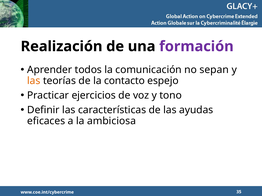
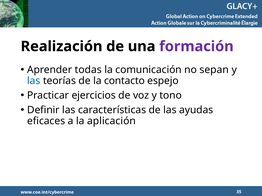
todos: todos -> todas (88, 70)
las colour: orange -> blue (34, 81)
ambiciosa: ambiciosa -> aplicación (112, 121)
